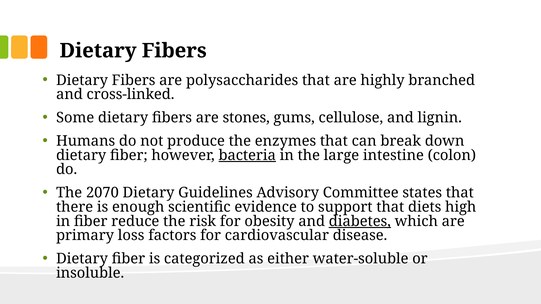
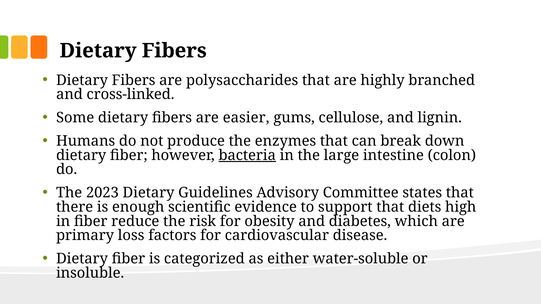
stones: stones -> easier (246, 118)
2070: 2070 -> 2023 (102, 193)
diabetes underline: present -> none (360, 222)
